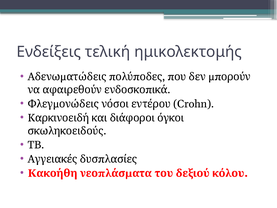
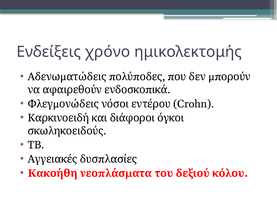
τελική: τελική -> χρόνο (108, 52)
